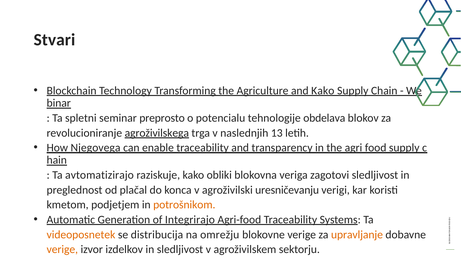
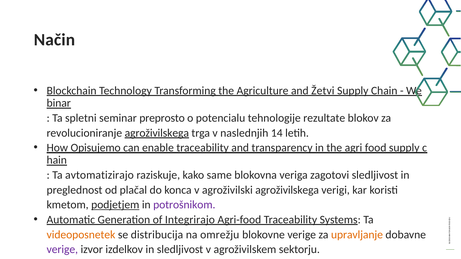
Stvari: Stvari -> Način (54, 40)
and Kako: Kako -> Žetvi (323, 91)
obdelava: obdelava -> rezultate (324, 118)
13: 13 -> 14 (277, 133)
Njegovega: Njegovega -> Opisujemo (96, 148)
obliki: obliki -> same (219, 175)
agroživilski uresničevanju: uresničevanju -> agroživilskega (287, 190)
podjetjem underline: none -> present (115, 205)
potrošnikom colour: orange -> purple (184, 205)
verige colour: orange -> purple (62, 250)
